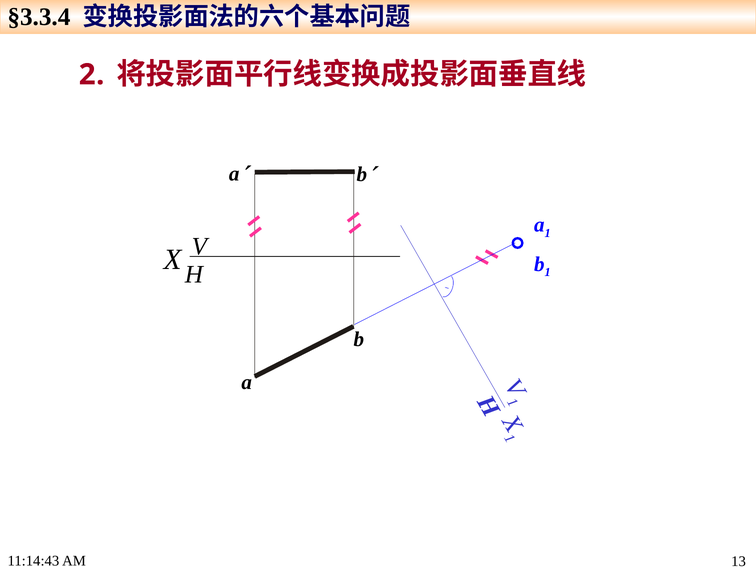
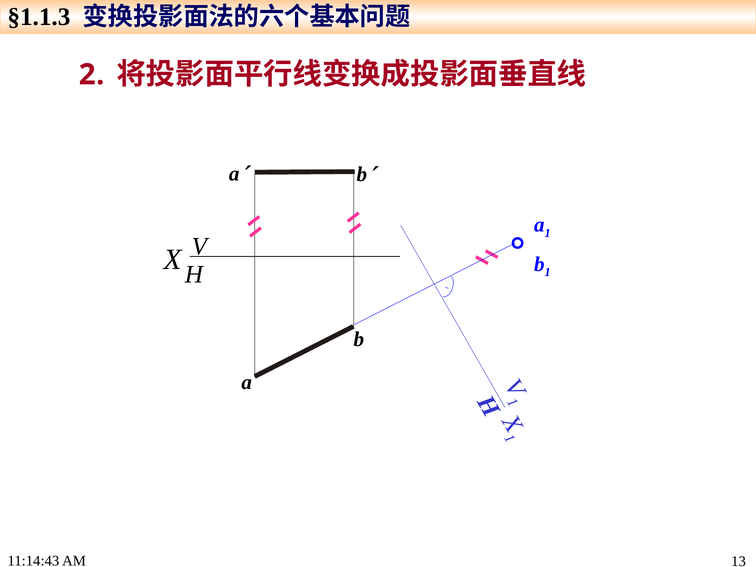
§3.3.4: §3.3.4 -> §1.1.3 (39, 17)
